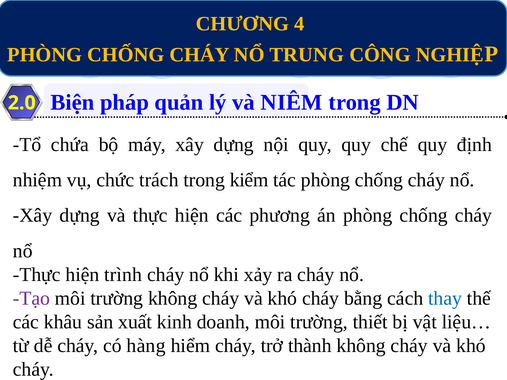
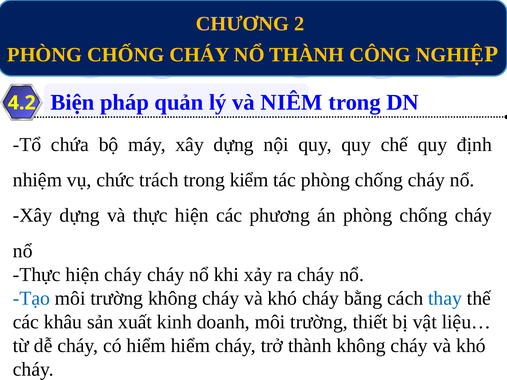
4: 4 -> 2 (299, 24)
NỔ TRUNG: TRUNG -> THÀNH (307, 55)
2.0: 2.0 -> 4.2 (22, 103)
hiện trình: trình -> cháy (123, 275)
Tạo colour: purple -> blue (31, 298)
có hàng: hàng -> hiểm (146, 346)
